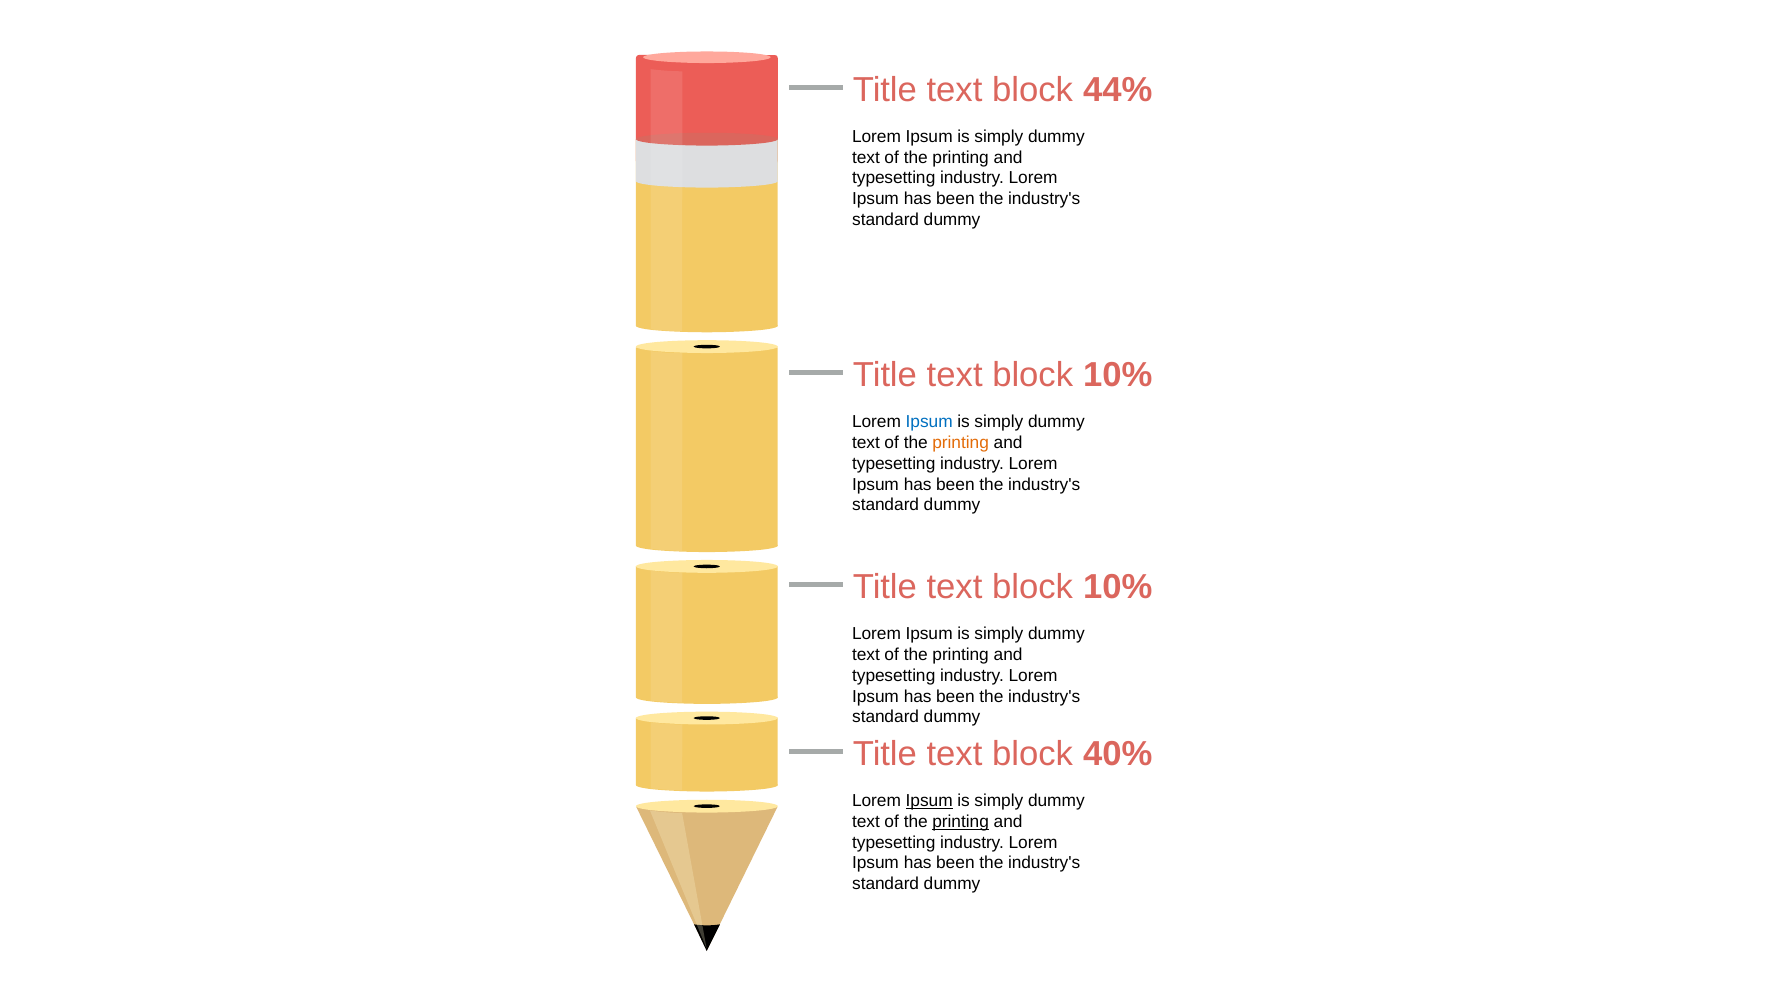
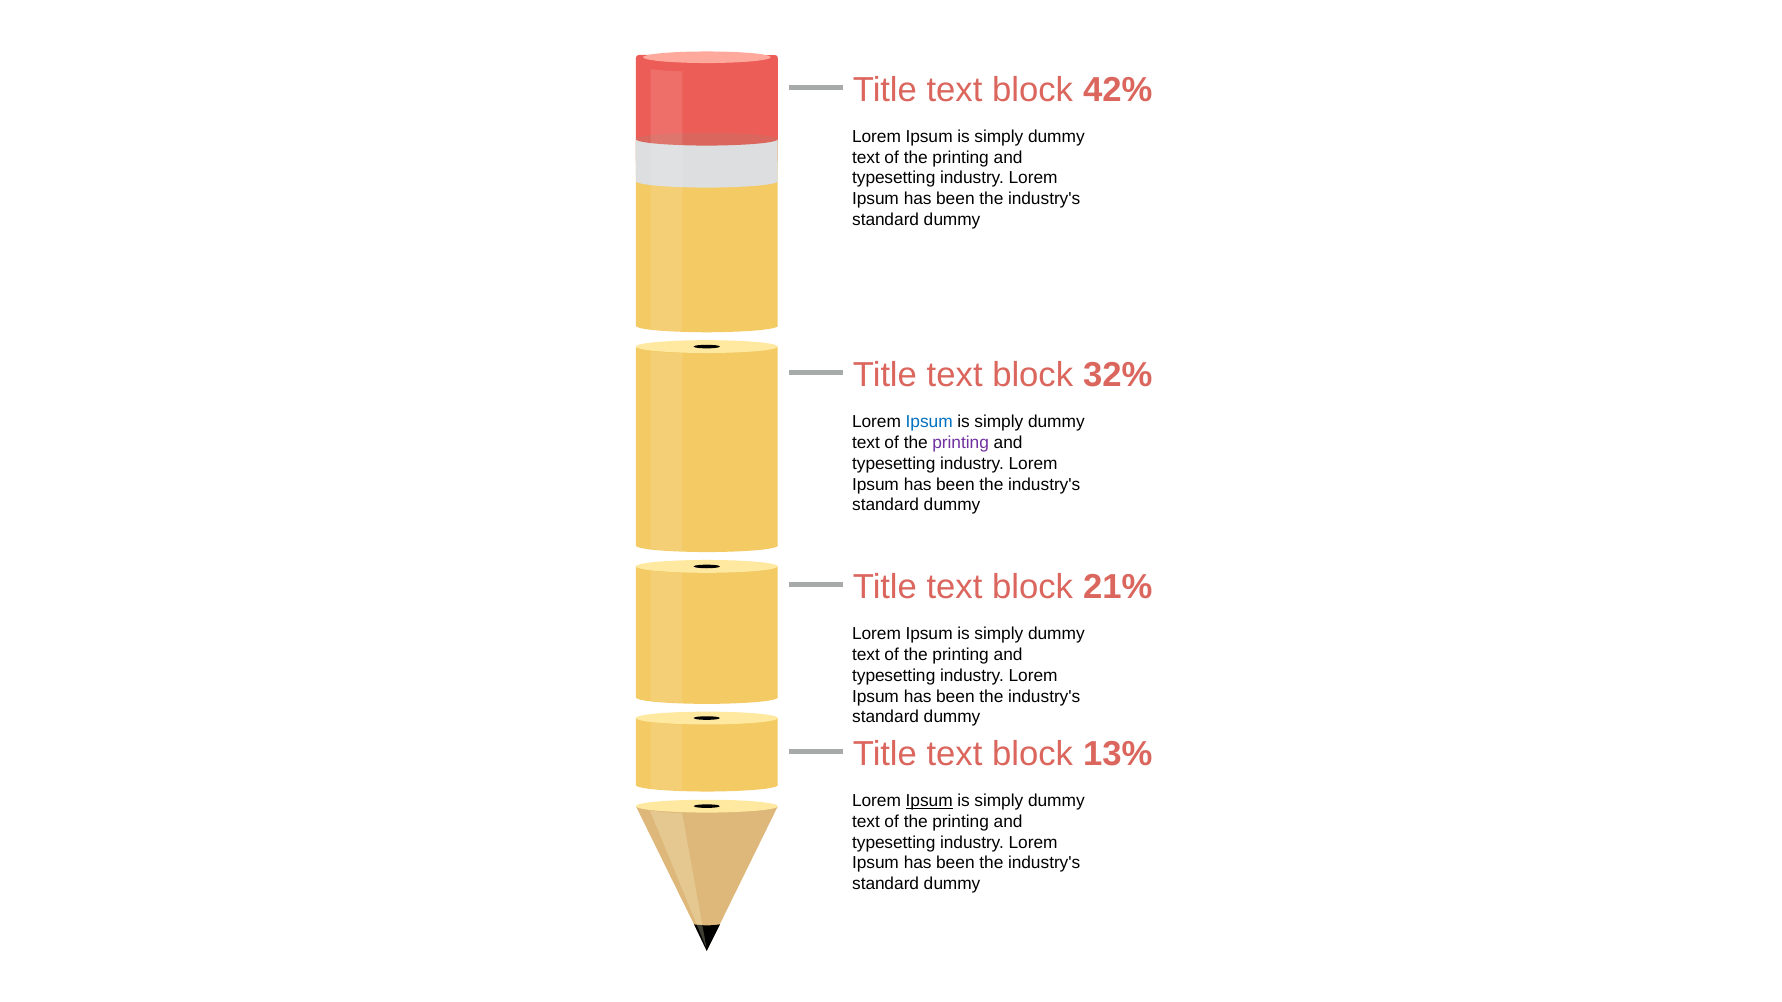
44%: 44% -> 42% (1118, 90)
10%: 10% -> 32% (1118, 376)
printing colour: orange -> purple (961, 443)
10%: 10% -> 21% (1118, 588)
40%: 40% -> 13% (1118, 755)
printing underline: present -> none (961, 822)
